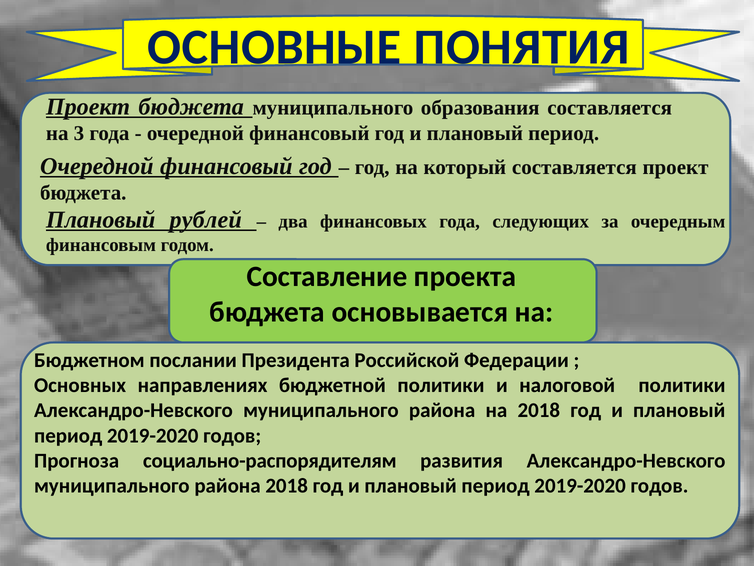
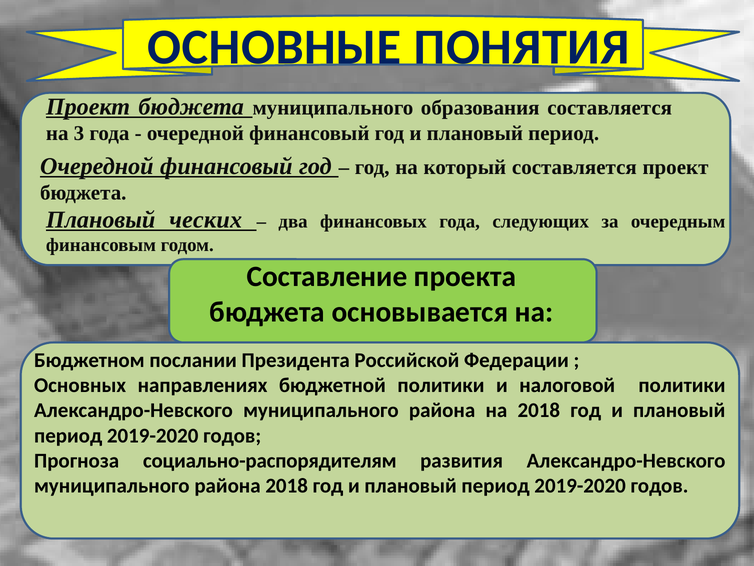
рублей: рублей -> ческих (206, 219)
